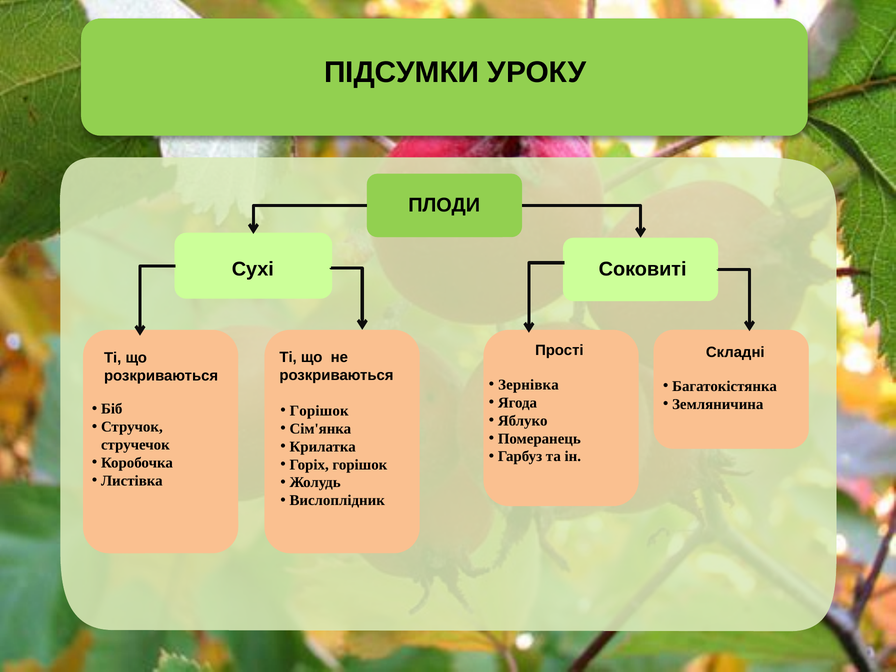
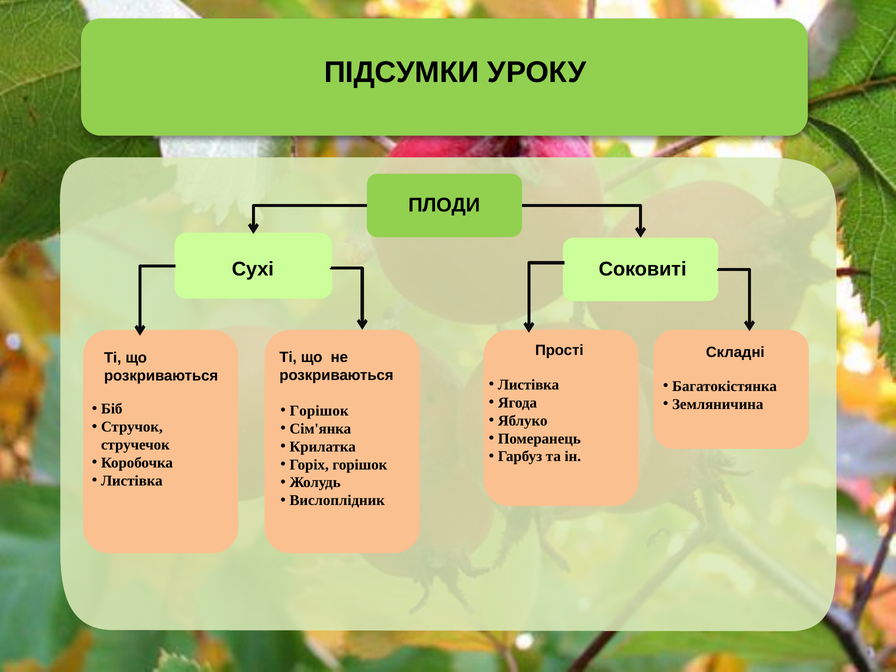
Зернівка: Зернівка -> Листівка (529, 385)
